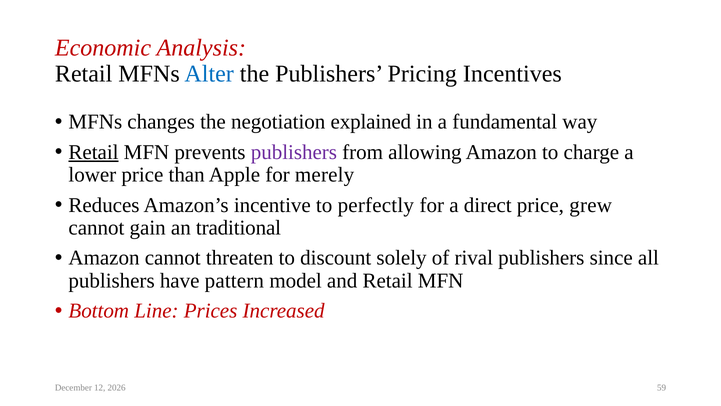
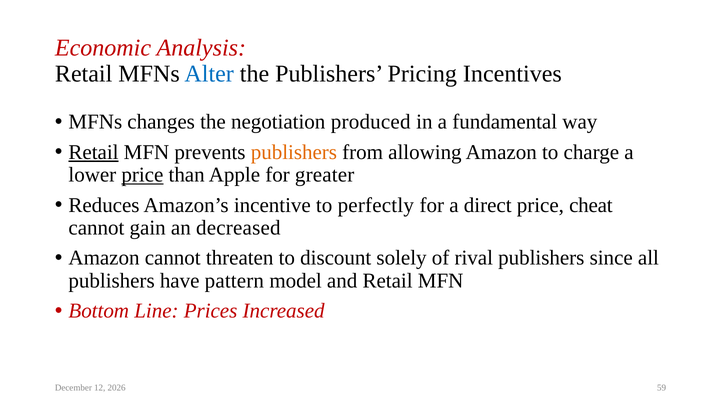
explained: explained -> produced (371, 122)
publishers colour: purple -> orange (294, 152)
price underline: none -> present (142, 175)
merely: merely -> greater (325, 175)
grew: grew -> cheat (591, 205)
traditional: traditional -> decreased (238, 228)
